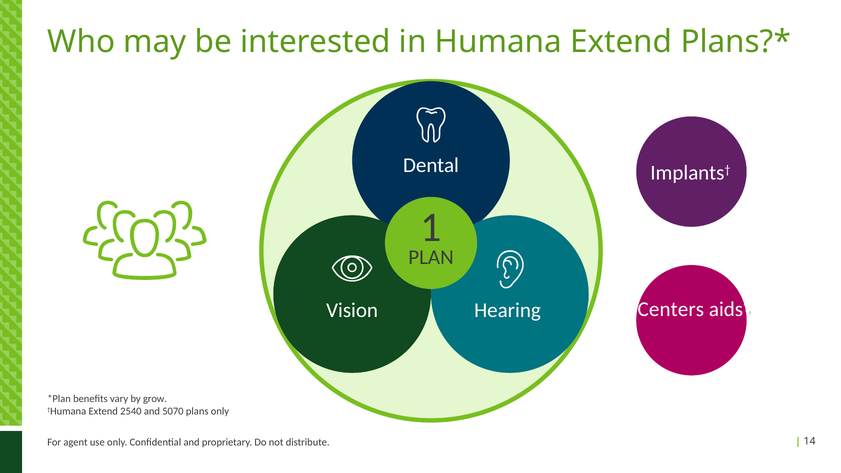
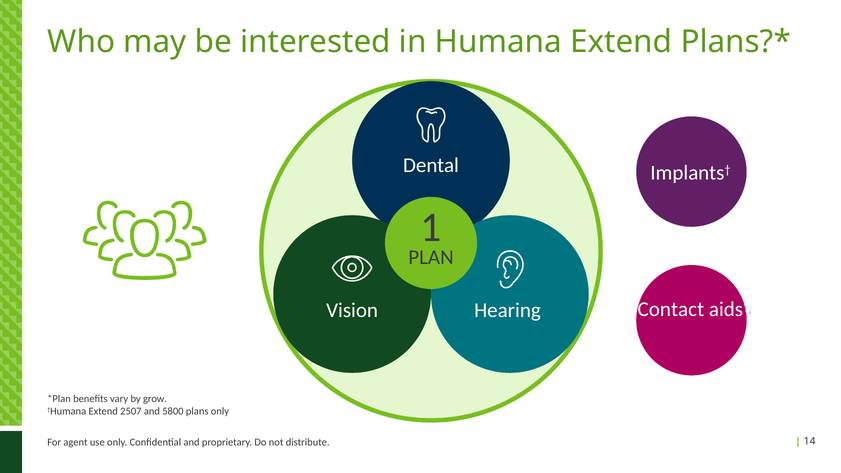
Centers: Centers -> Contact (671, 309)
2540: 2540 -> 2507 (131, 411)
5070: 5070 -> 5800 (173, 411)
